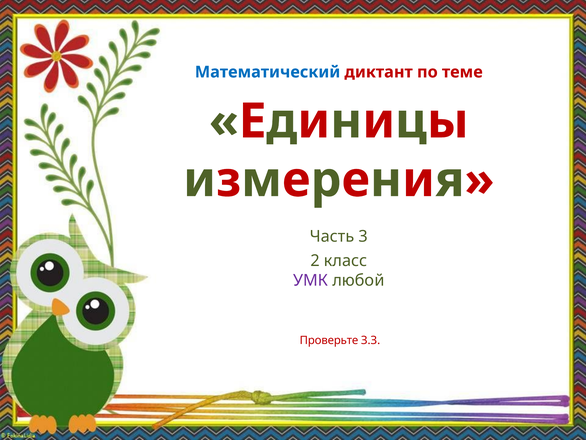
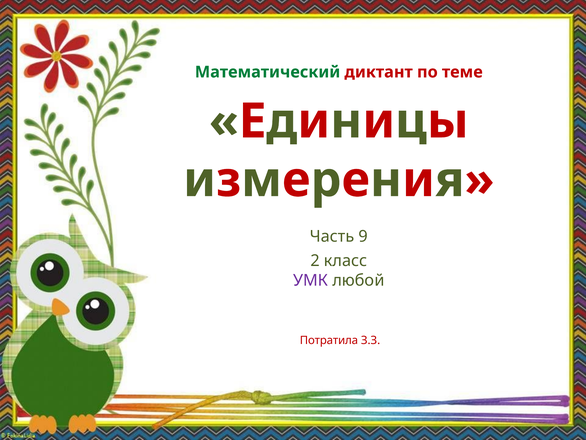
Математический colour: blue -> green (268, 72)
3: 3 -> 9 (363, 236)
Проверьте: Проверьте -> Потратила (329, 340)
